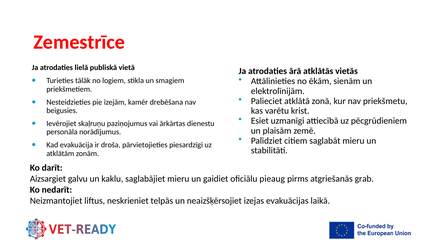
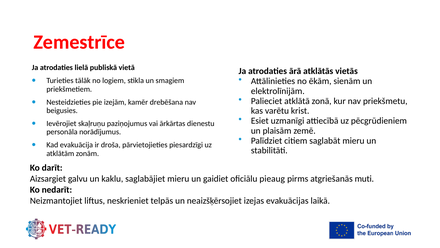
grab: grab -> muti (364, 178)
